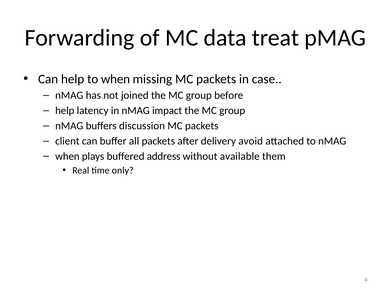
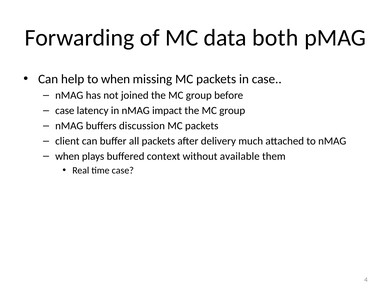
treat: treat -> both (275, 38)
help: help -> case (65, 111)
avoid: avoid -> much (251, 141)
address: address -> context (164, 156)
time only: only -> case (123, 171)
